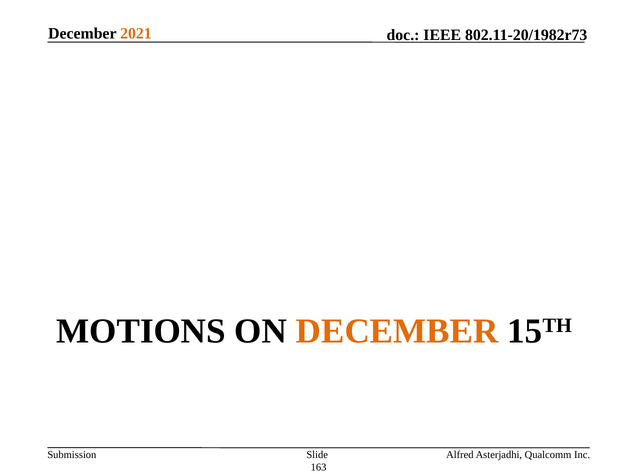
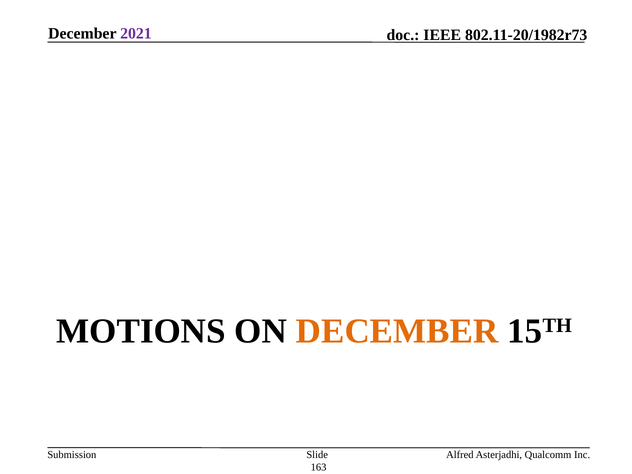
2021 colour: orange -> purple (136, 34)
